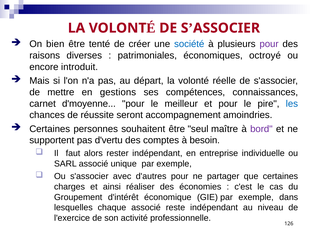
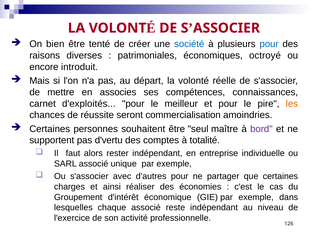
pour colour: purple -> blue (269, 44)
gestions: gestions -> associes (118, 92)
d'moyenne: d'moyenne -> d'exploités (89, 104)
les colour: blue -> orange (292, 104)
accompagnement: accompagnement -> commercialisation (183, 115)
besoin: besoin -> totalité (205, 140)
